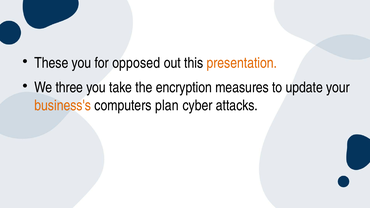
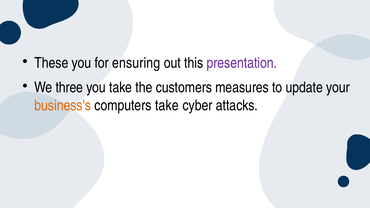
opposed: opposed -> ensuring (136, 63)
presentation colour: orange -> purple (242, 63)
encryption: encryption -> customers (184, 88)
computers plan: plan -> take (167, 106)
